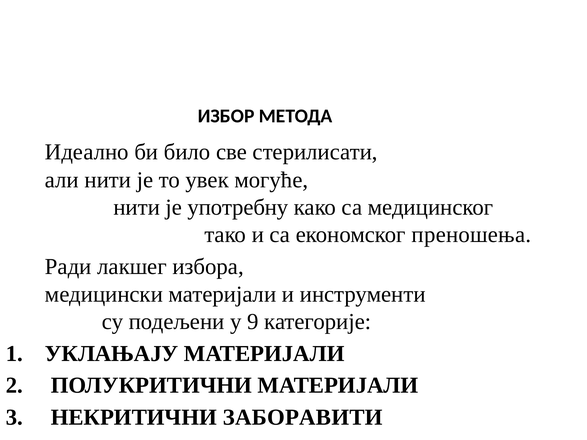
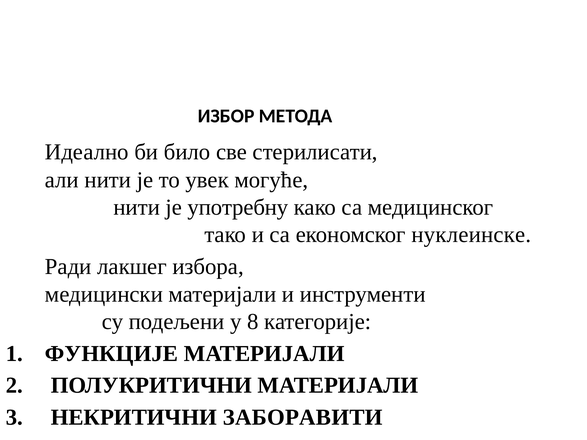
преношења: преношења -> нуклеинске (471, 235)
9: 9 -> 8 (253, 322)
УКЛАЊАЈУ: УКЛАЊАЈУ -> ФУНКЦИЈЕ (112, 354)
